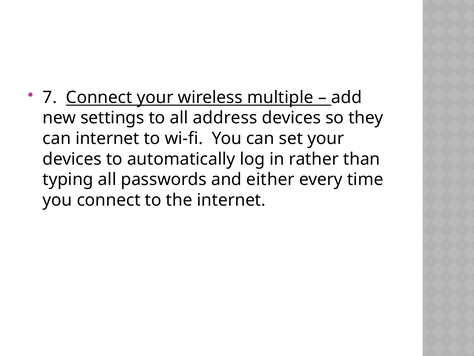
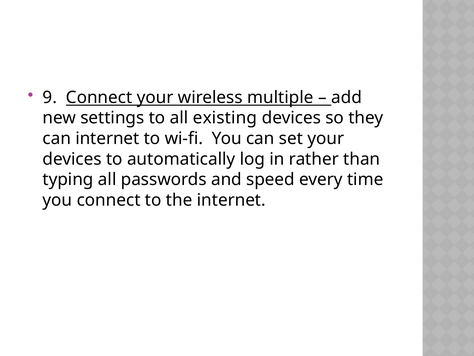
7: 7 -> 9 (50, 97)
address: address -> existing (225, 118)
either: either -> speed (271, 179)
